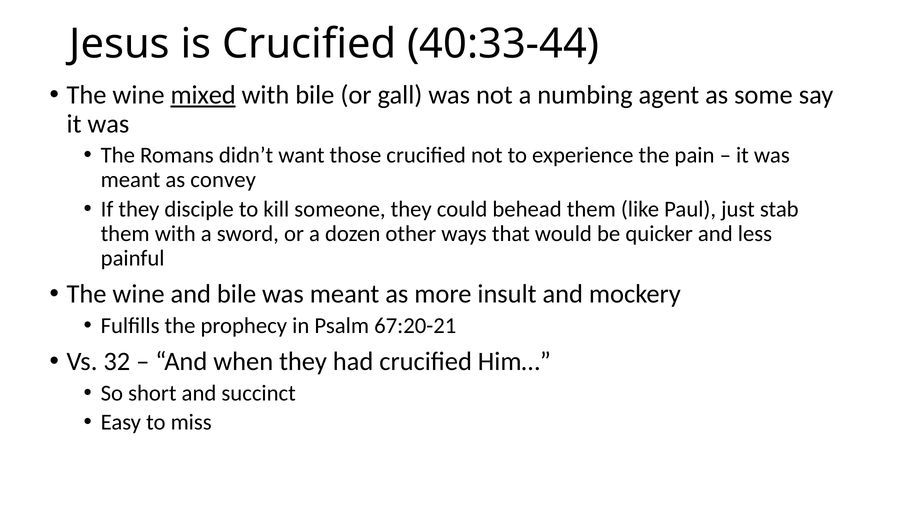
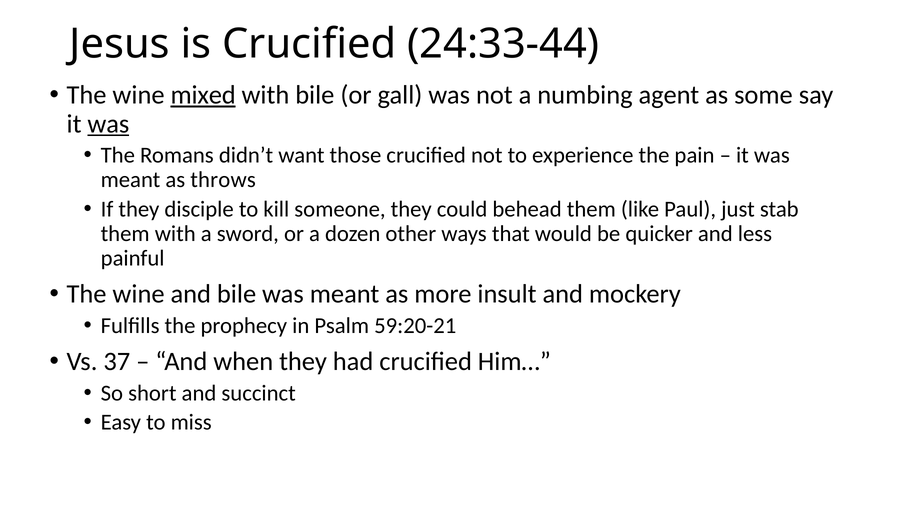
40:33-44: 40:33-44 -> 24:33-44 (503, 44)
was underline: none -> present (108, 124)
convey: convey -> throws (223, 179)
67:20-21: 67:20-21 -> 59:20-21 (415, 325)
32: 32 -> 37 (117, 361)
